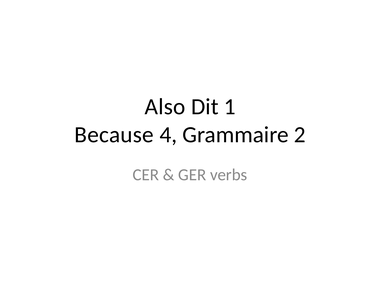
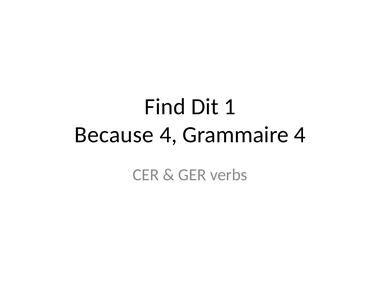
Also: Also -> Find (165, 107)
Grammaire 2: 2 -> 4 (300, 135)
